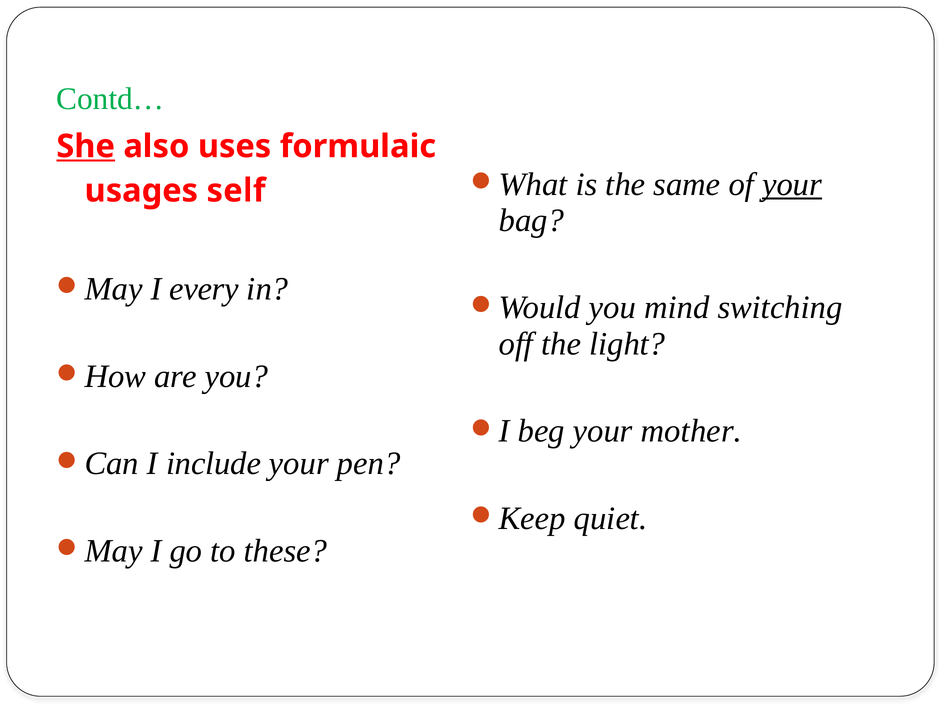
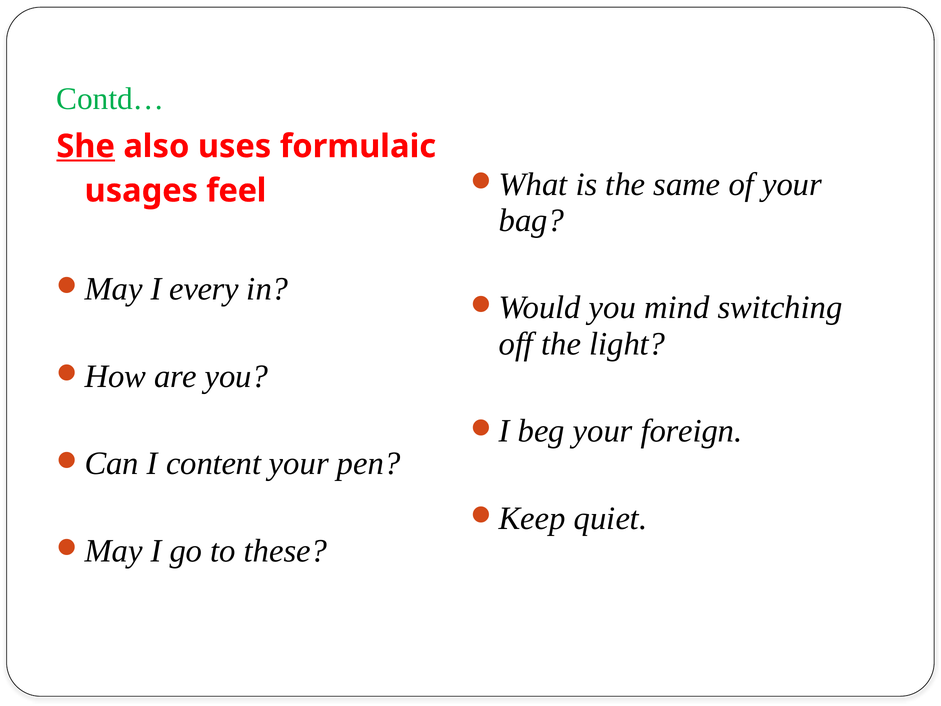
your underline: present -> none (792, 184)
self: self -> feel (236, 191)
mother: mother -> foreign (692, 431)
include: include -> content (214, 464)
